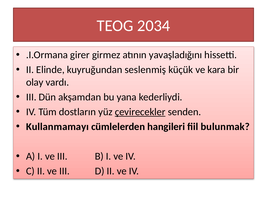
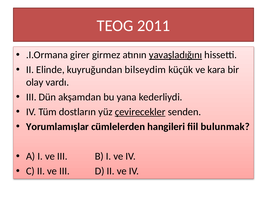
2034: 2034 -> 2011 (154, 26)
yavaşladığını underline: none -> present (176, 55)
seslenmiş: seslenmiş -> bilseydim (145, 70)
Kullanmamayı: Kullanmamayı -> Yorumlamışlar (57, 127)
